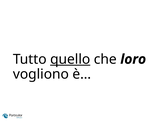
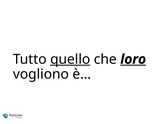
loro underline: none -> present (133, 59)
